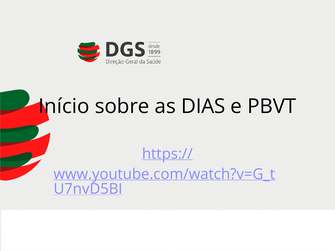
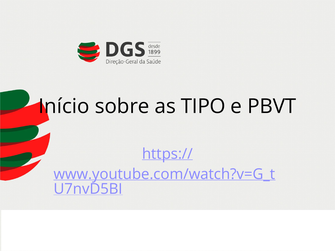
DIAS: DIAS -> TIPO (203, 106)
